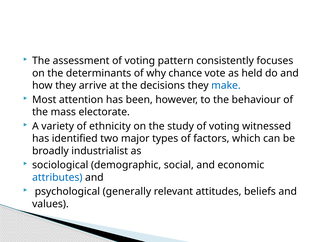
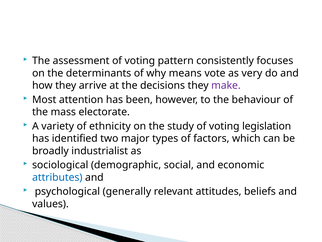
chance: chance -> means (185, 73)
held: held -> very (252, 73)
make colour: blue -> purple (226, 85)
witnessed: witnessed -> legislation (267, 126)
